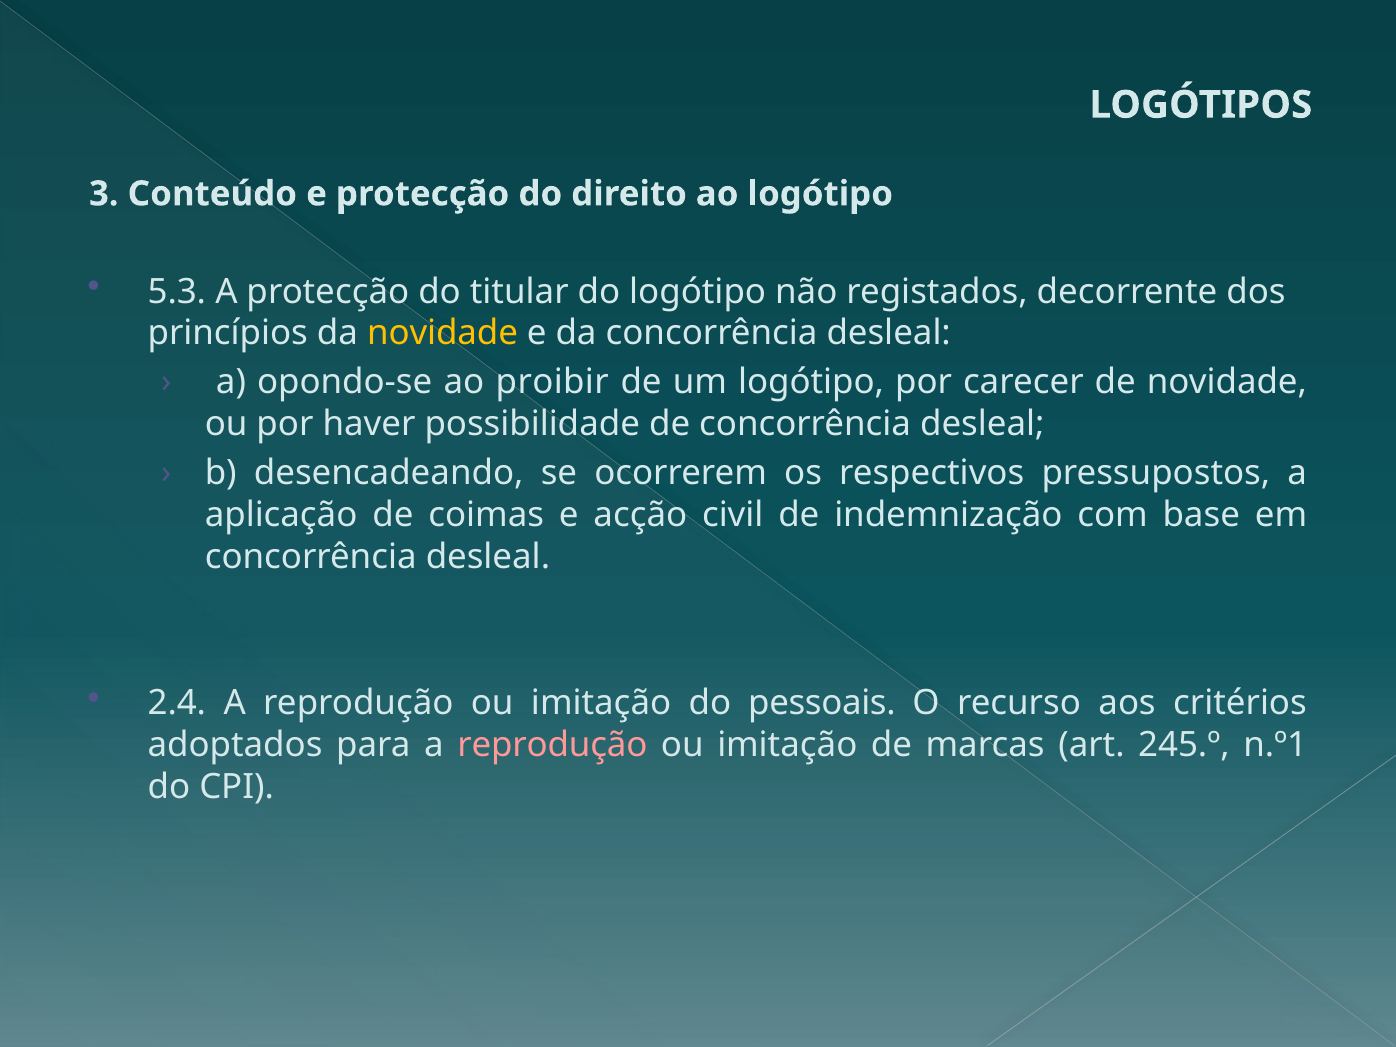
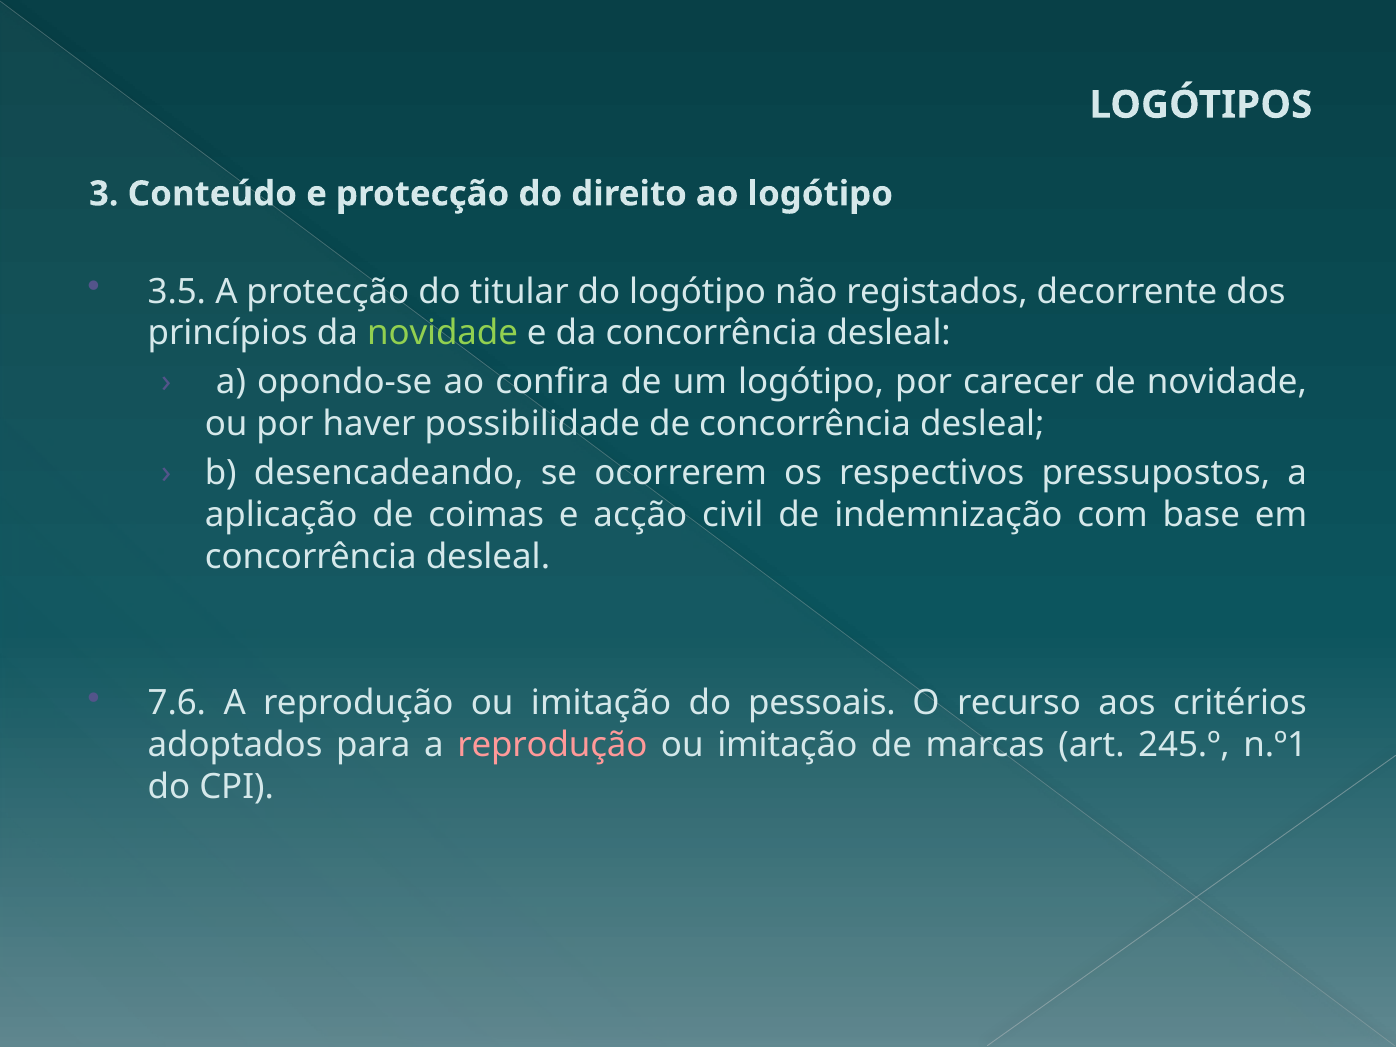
5.3: 5.3 -> 3.5 (177, 292)
novidade colour: yellow -> light green (443, 333)
proibir: proibir -> confira (552, 382)
2.4: 2.4 -> 7.6 (177, 703)
